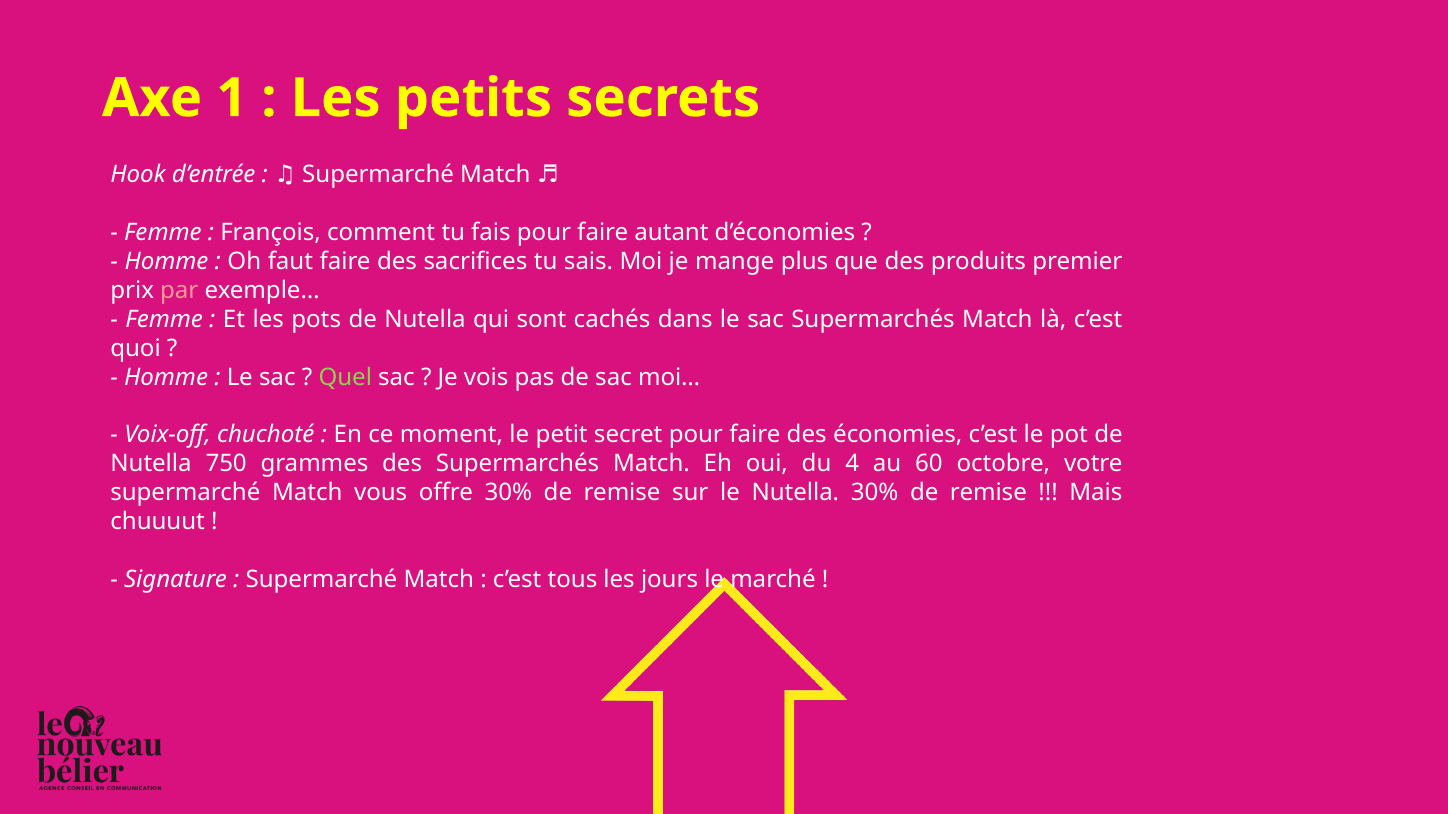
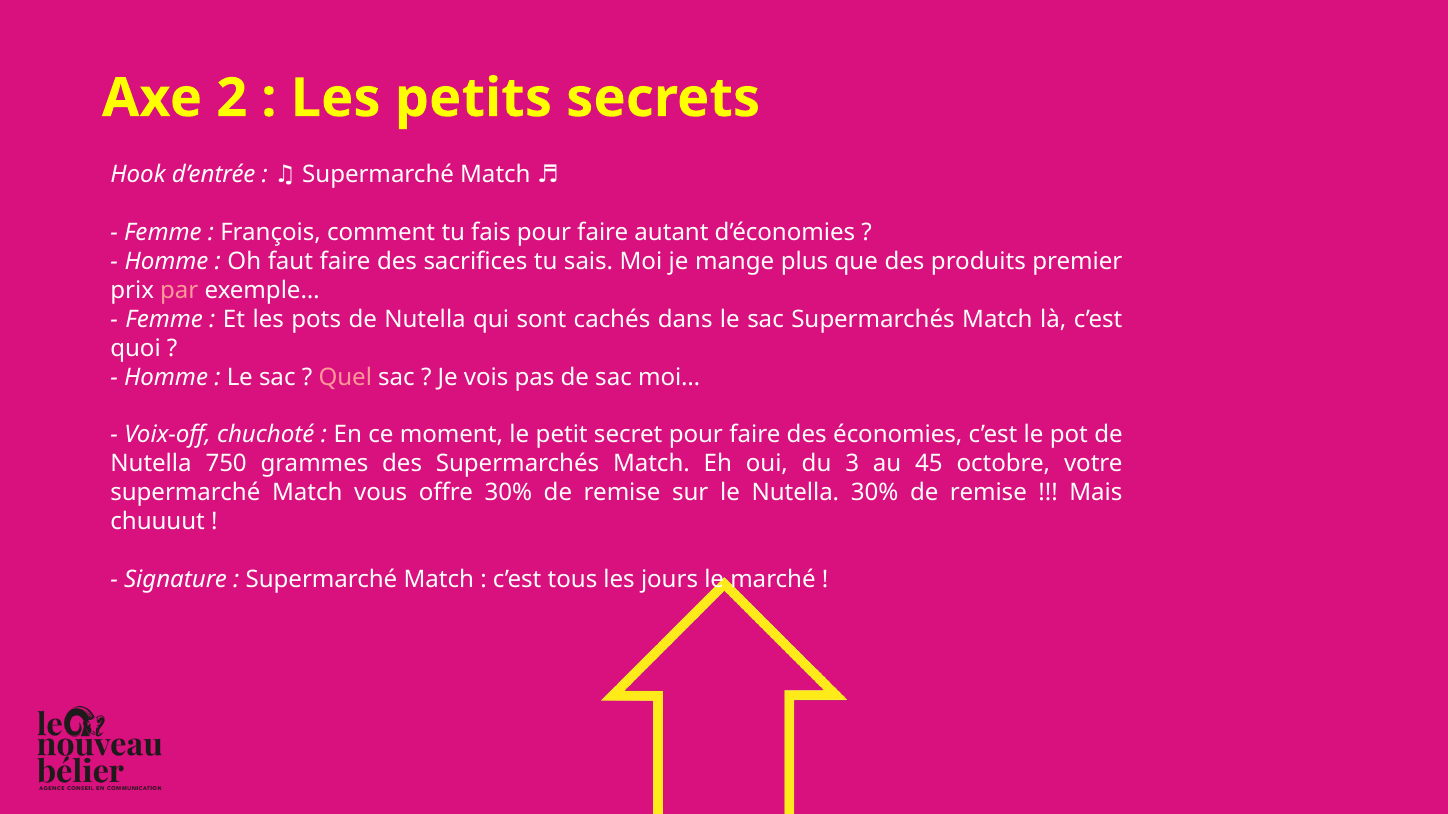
1: 1 -> 2 (232, 98)
Quel colour: light green -> pink (345, 377)
4: 4 -> 3 (852, 464)
60: 60 -> 45 (929, 464)
